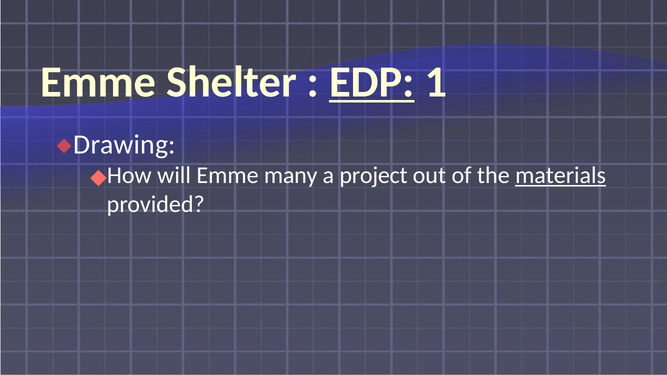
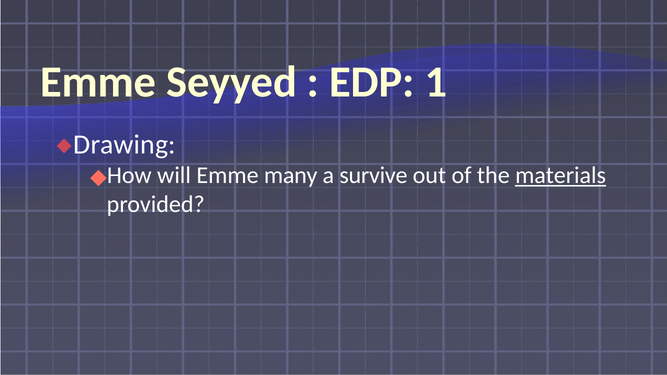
Shelter: Shelter -> Seyyed (232, 82)
EDP underline: present -> none (372, 82)
project: project -> survive (373, 175)
